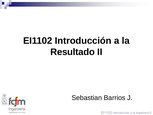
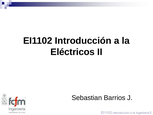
Resultado: Resultado -> Eléctricos (73, 52)
